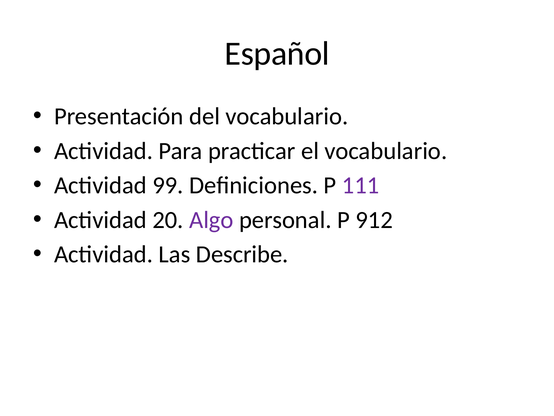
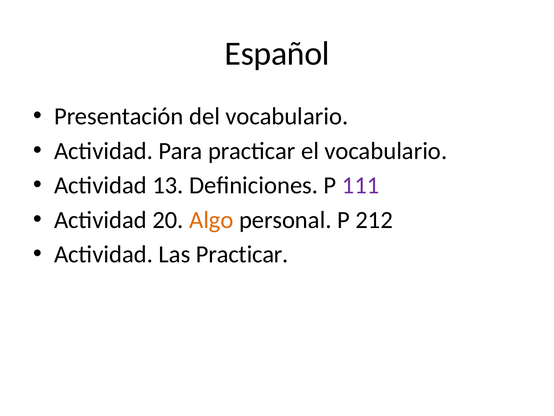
99: 99 -> 13 (168, 185)
Algo colour: purple -> orange (211, 220)
912: 912 -> 212 (374, 220)
Las Describe: Describe -> Practicar (242, 254)
